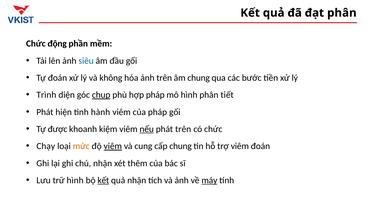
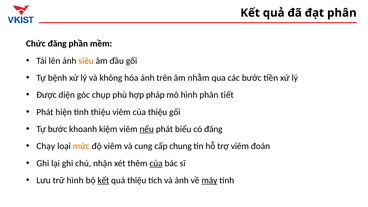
Chức động: động -> đăng (57, 44)
siêu colour: blue -> orange (86, 61)
Tự đoán: đoán -> bệnh (57, 78)
âm chung: chung -> nhằm (199, 78)
Trình: Trình -> Được (46, 95)
chụp underline: present -> none (101, 95)
tình hành: hành -> thiệu (101, 112)
của pháp: pháp -> thiệu (158, 112)
Tự được: được -> bước (58, 129)
phát trên: trên -> biểu (183, 129)
có chức: chức -> đăng (213, 129)
viêm underline: present -> none (113, 146)
của underline: none -> present (156, 163)
quả nhận: nhận -> thiệu (137, 180)
